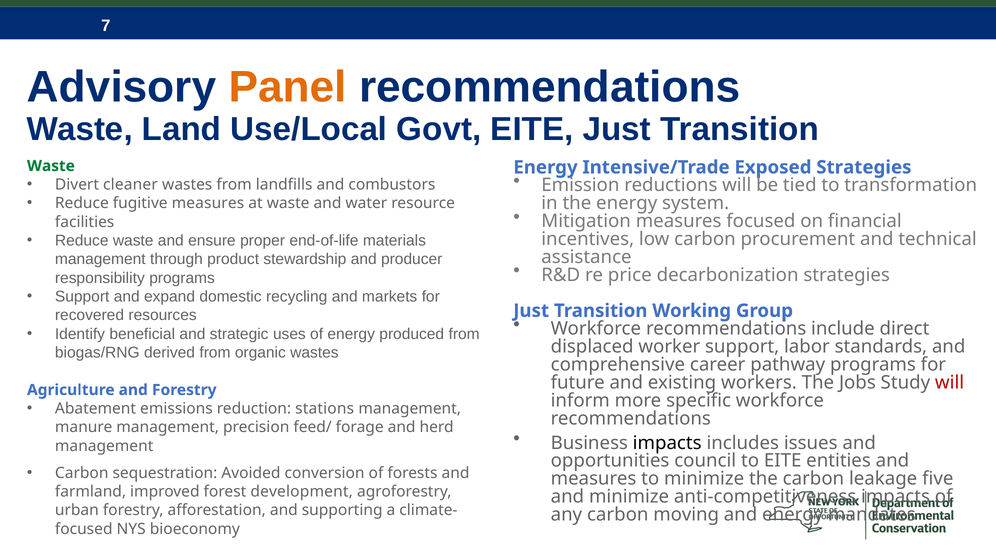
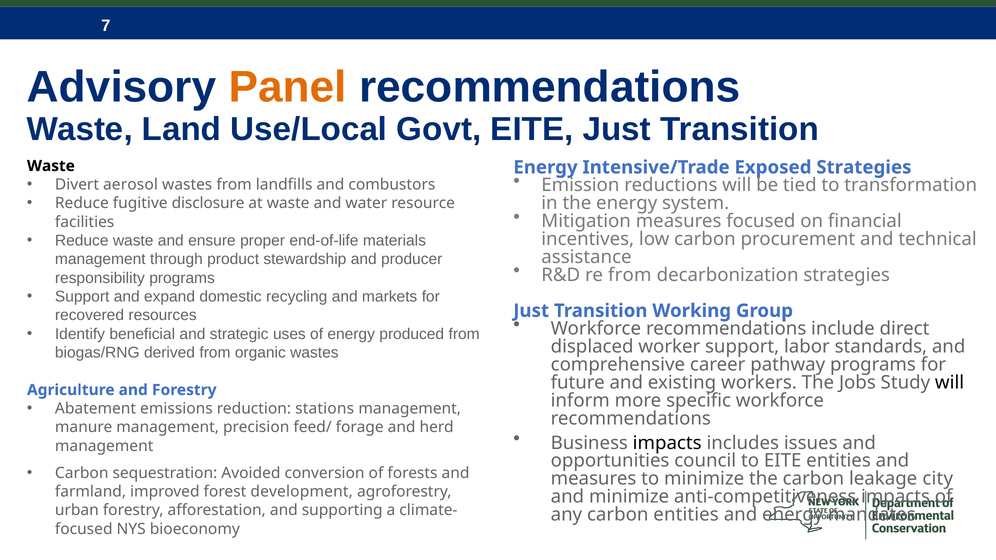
Waste colour: green -> black (51, 166)
cleaner: cleaner -> aerosol (130, 185)
fugitive measures: measures -> disclosure (208, 203)
re price: price -> from (630, 275)
will colour: red -> black (950, 383)
five: five -> city (938, 479)
carbon moving: moving -> entities (686, 515)
